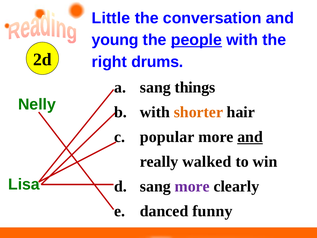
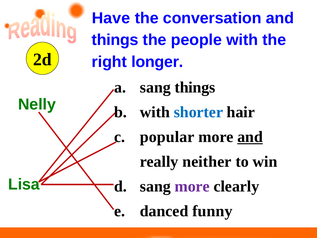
Little: Little -> Have (111, 18)
young: young -> things (115, 40)
people underline: present -> none (196, 40)
drums: drums -> longer (157, 62)
shorter colour: orange -> blue (198, 112)
walked: walked -> neither (207, 161)
